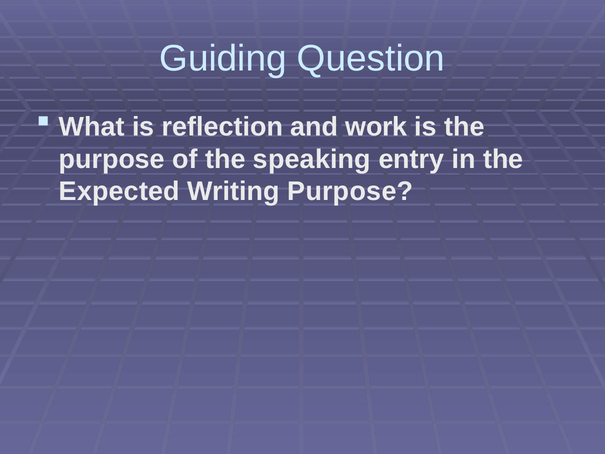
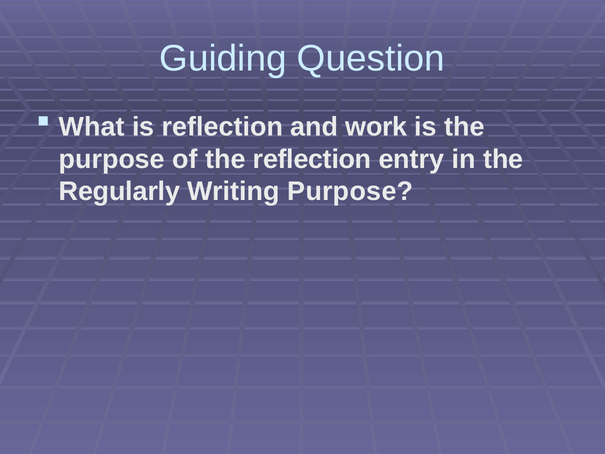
the speaking: speaking -> reflection (312, 159)
Expected: Expected -> Regularly (119, 191)
